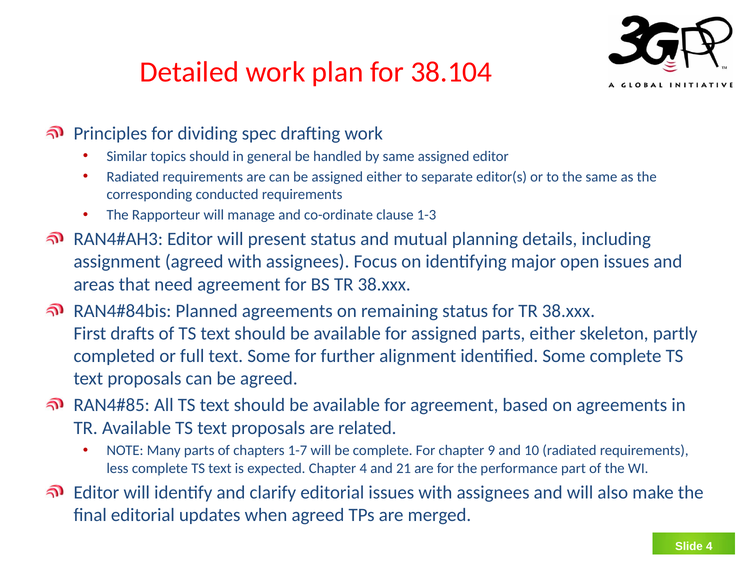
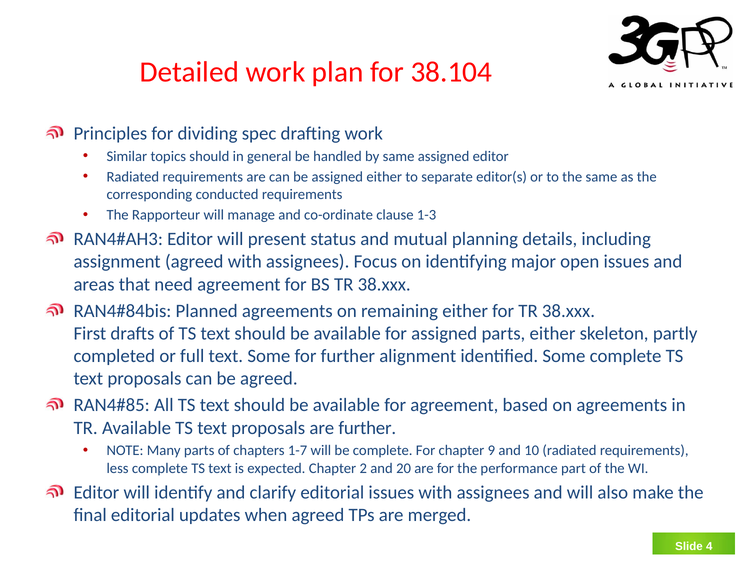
remaining status: status -> either (465, 311)
are related: related -> further (367, 427)
Chapter 4: 4 -> 2 (363, 468)
21: 21 -> 20 (404, 468)
